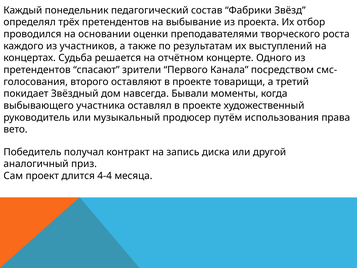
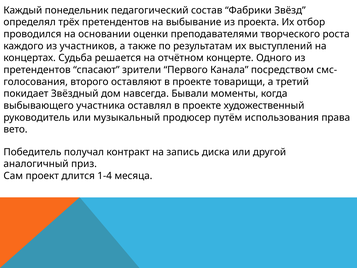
4-4: 4-4 -> 1-4 (105, 176)
